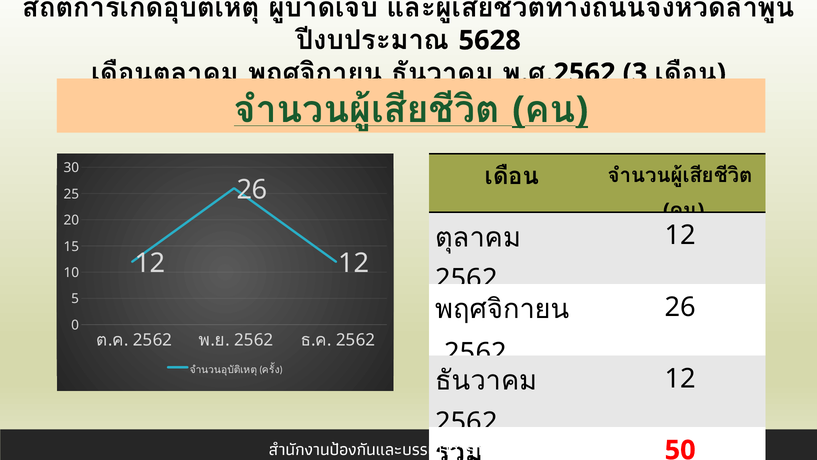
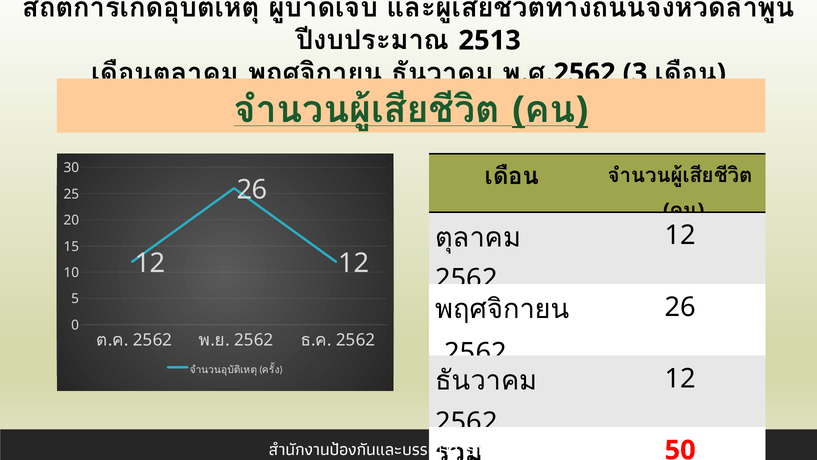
5628: 5628 -> 2513 (490, 40)
